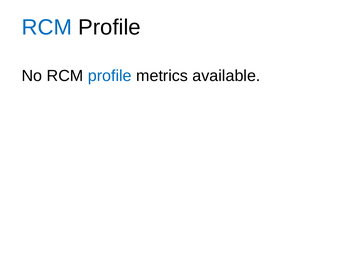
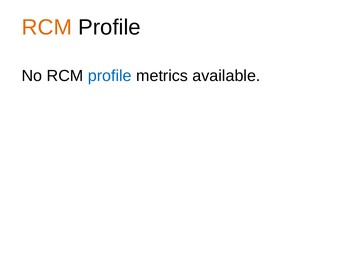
RCM colour: blue -> orange (47, 27)
